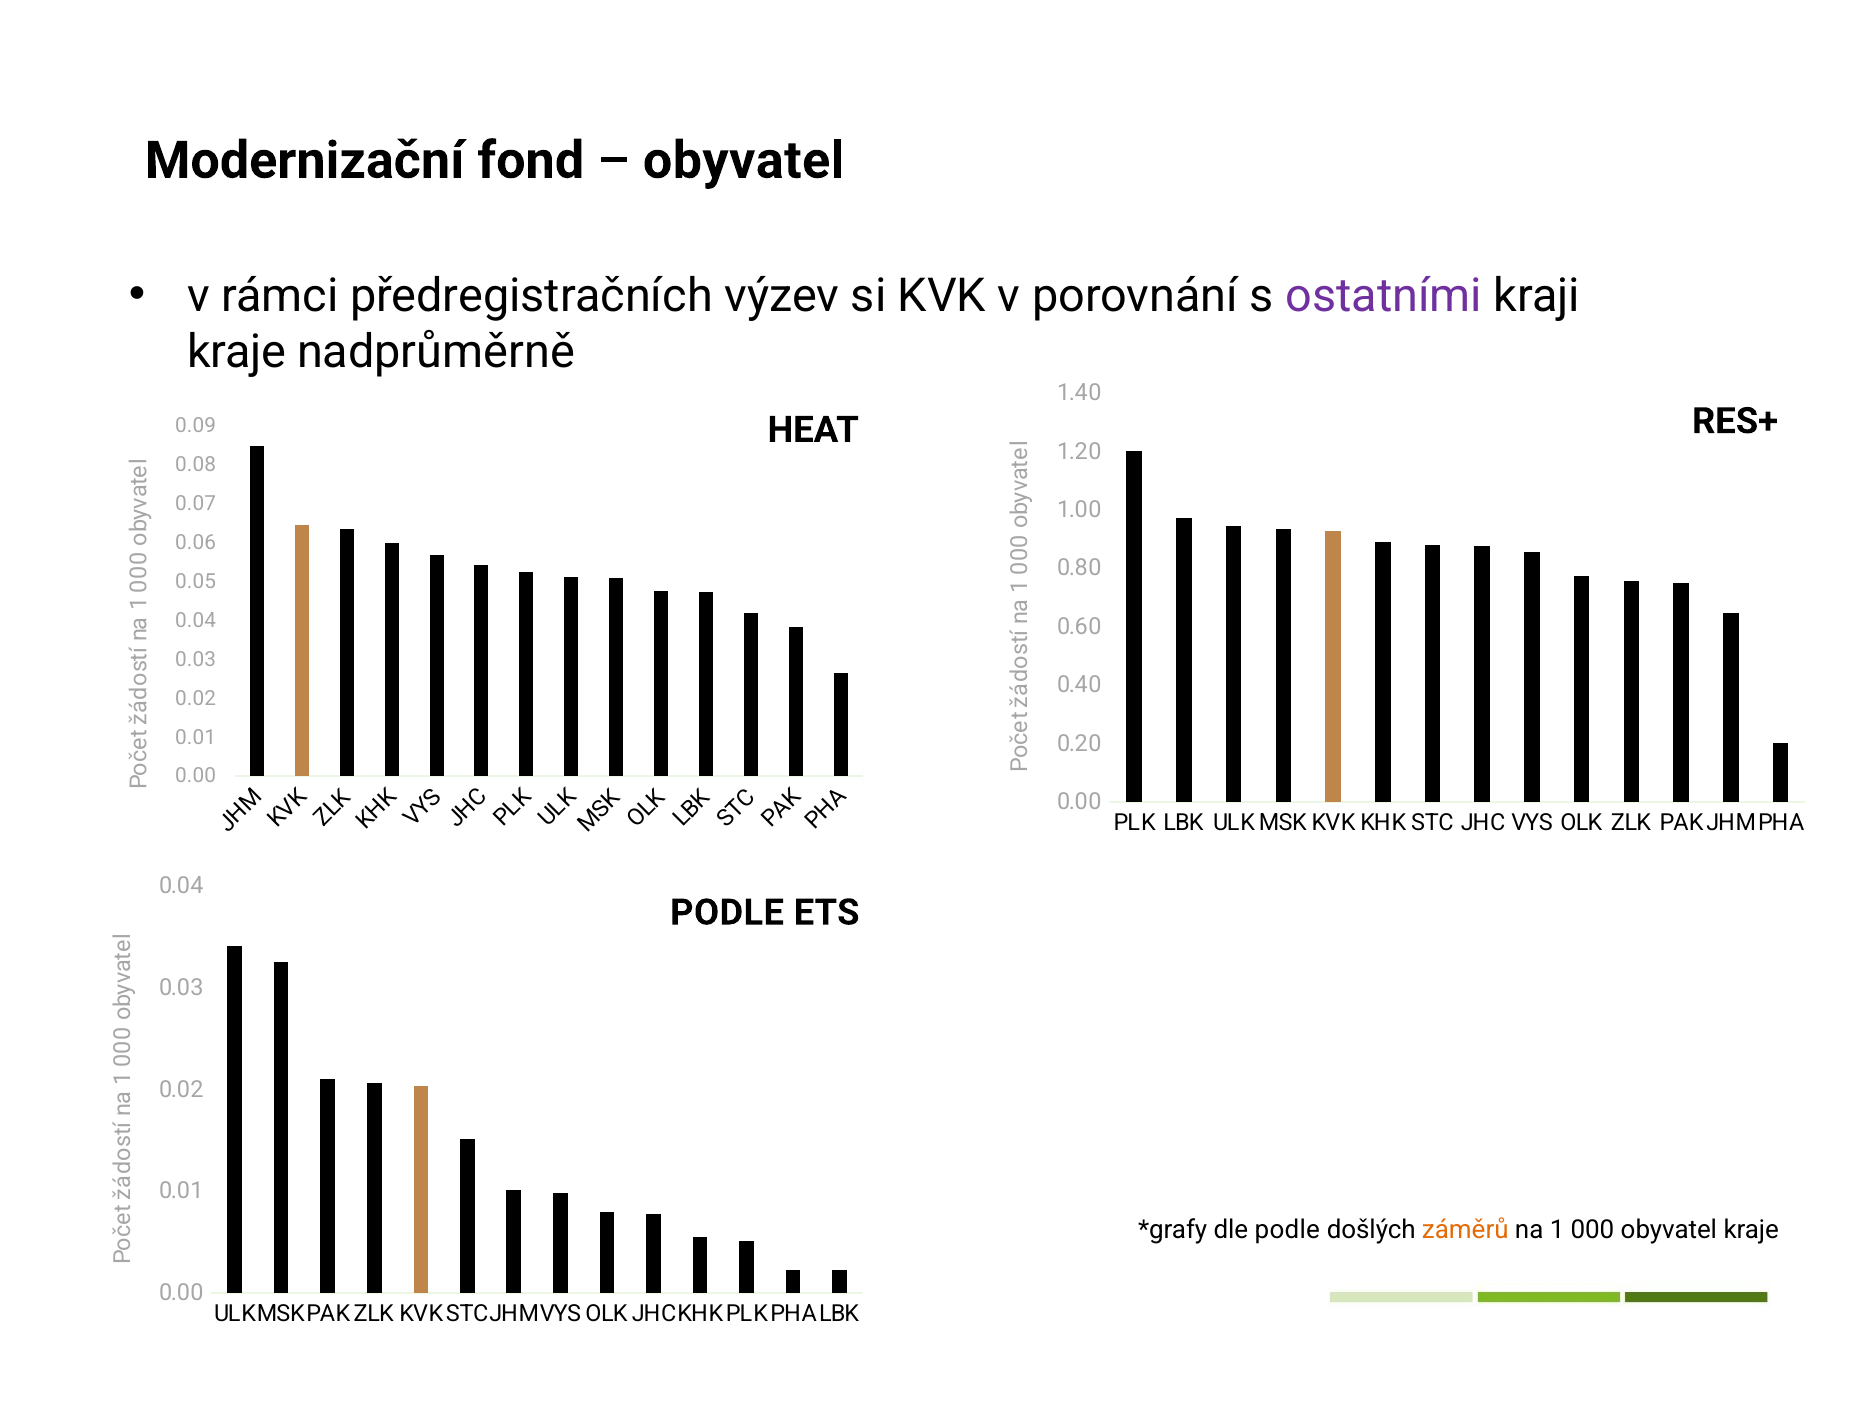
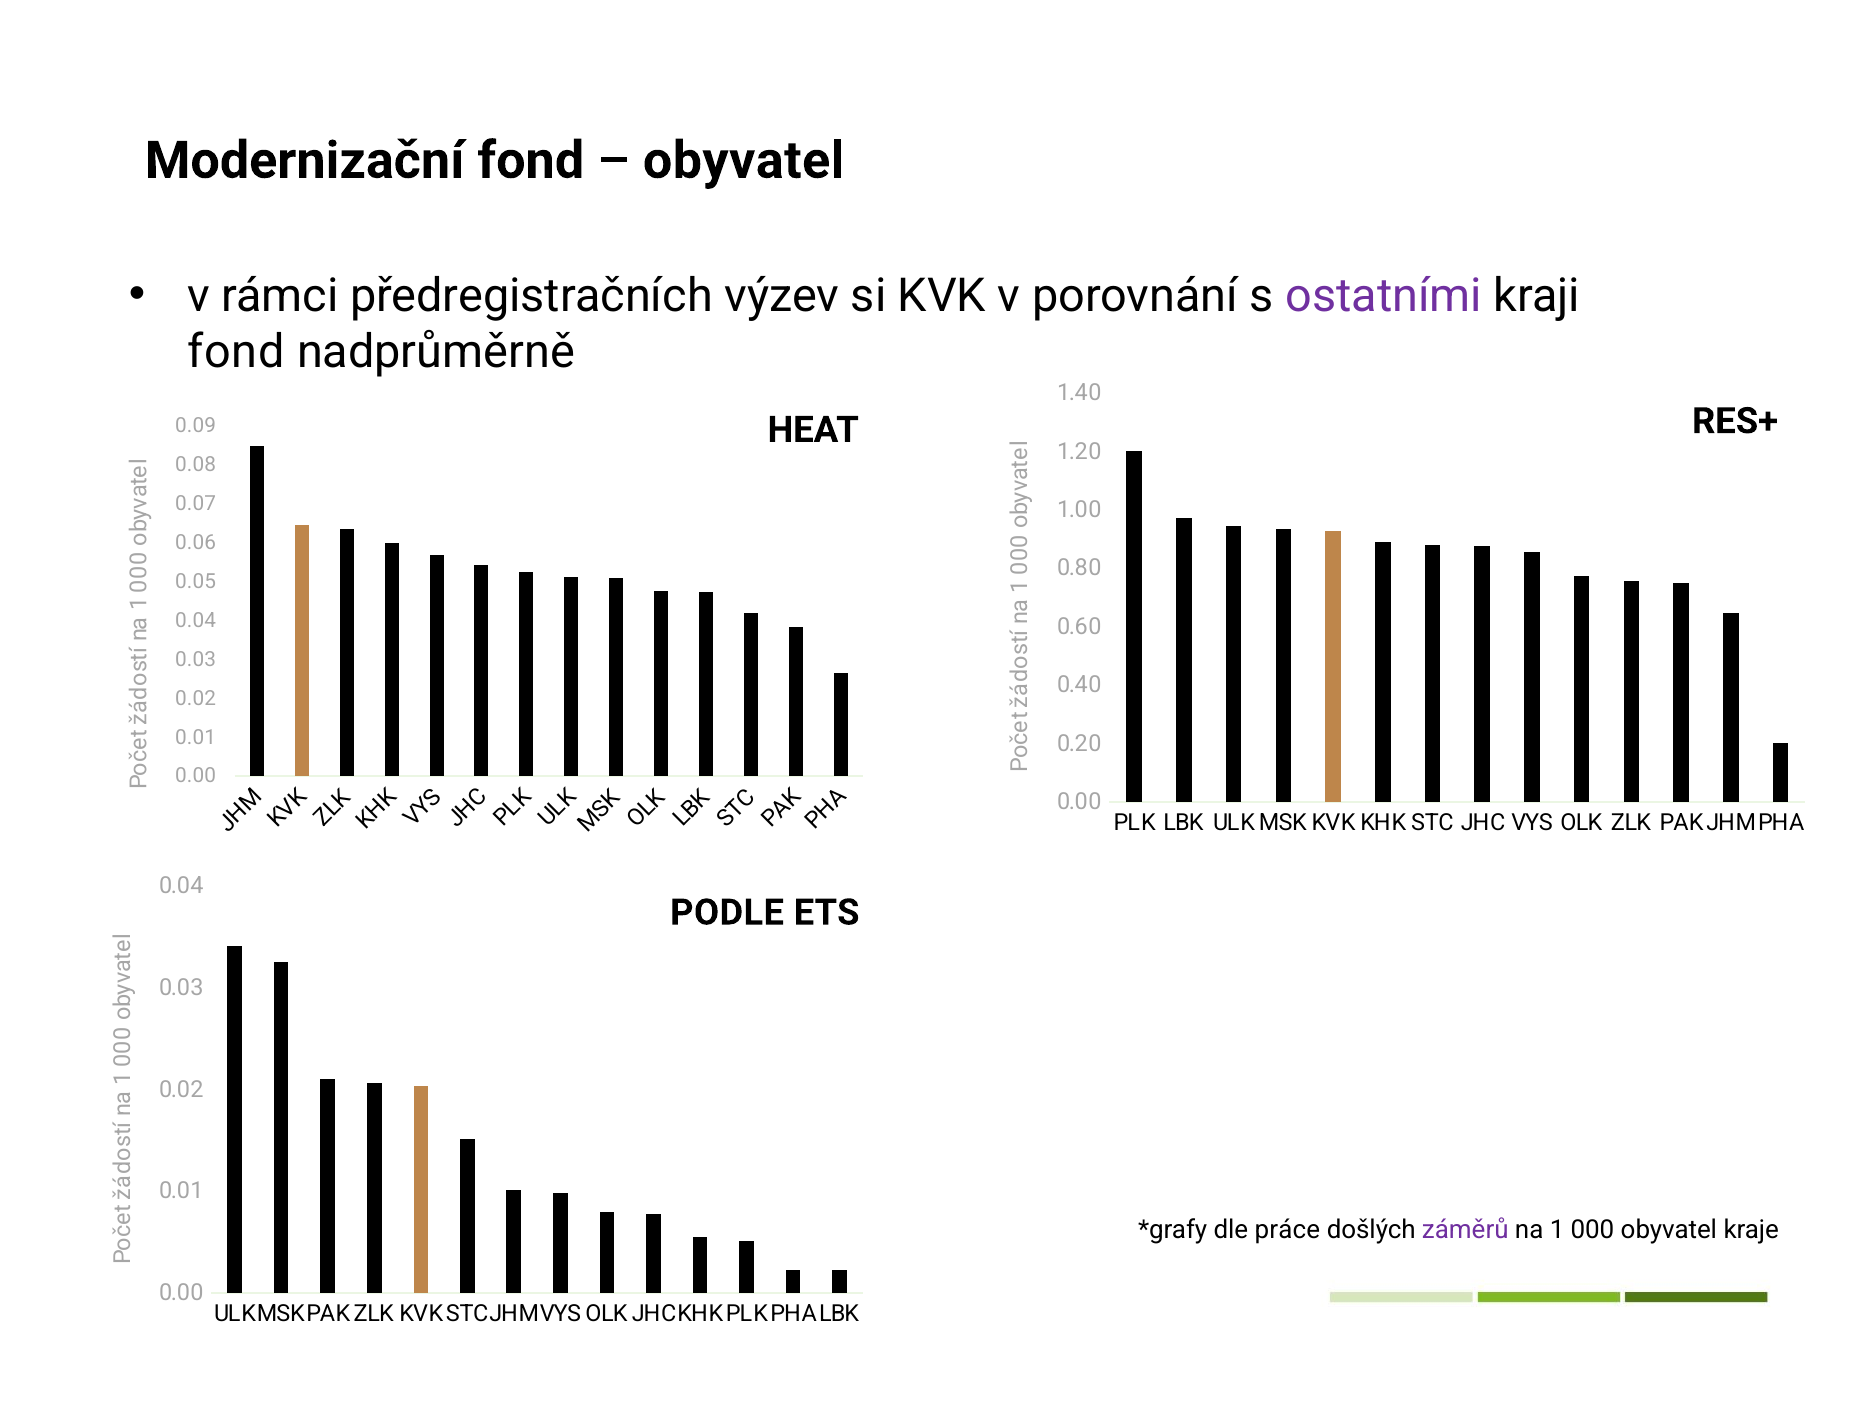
kraje: kraje -> fond (236, 352)
dle podle: podle -> práce (1287, 1230)
záměrů colour: orange -> purple (1465, 1230)
